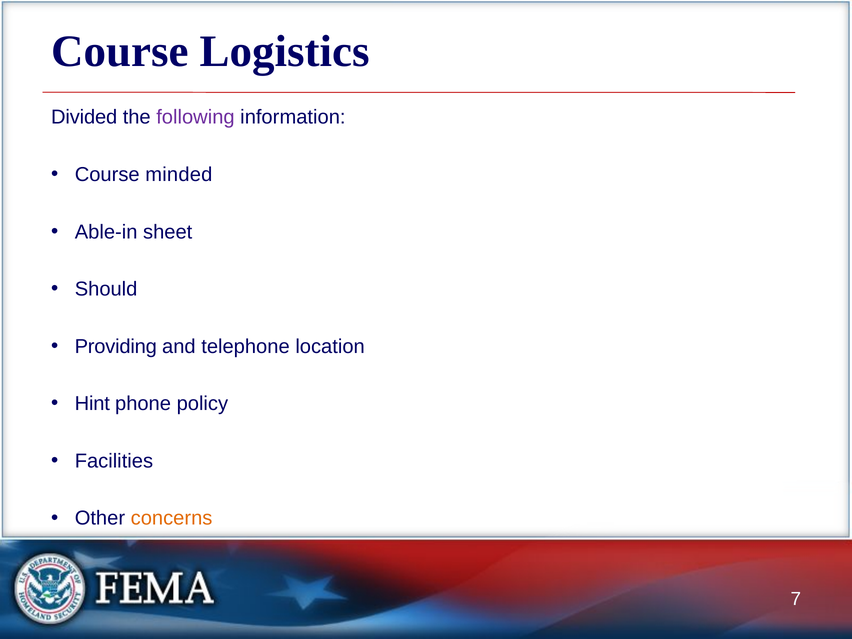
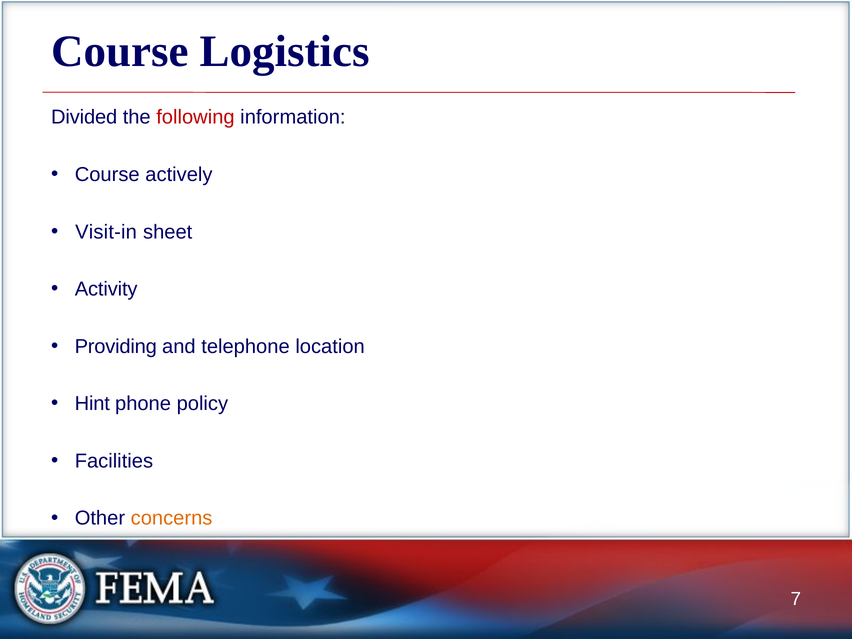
following colour: purple -> red (195, 117)
minded: minded -> actively (179, 175)
Able-in: Able-in -> Visit-in (106, 232)
Should: Should -> Activity (106, 289)
